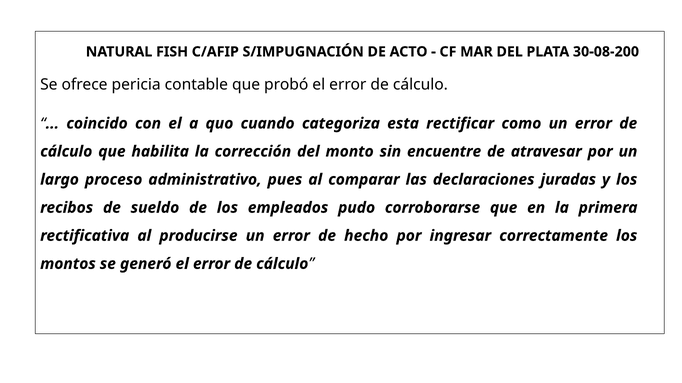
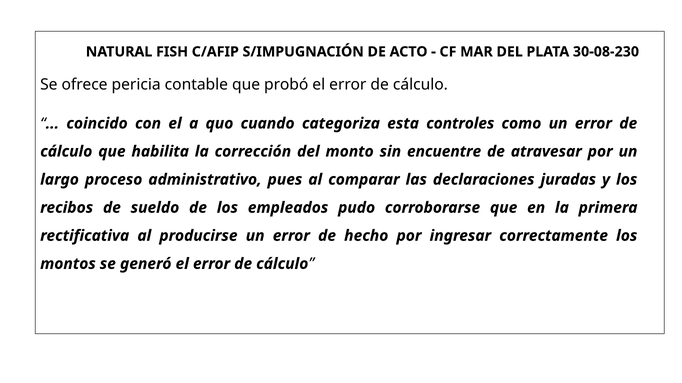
30-08-200: 30-08-200 -> 30-08-230 (606, 52)
rectificar: rectificar -> controles (460, 124)
